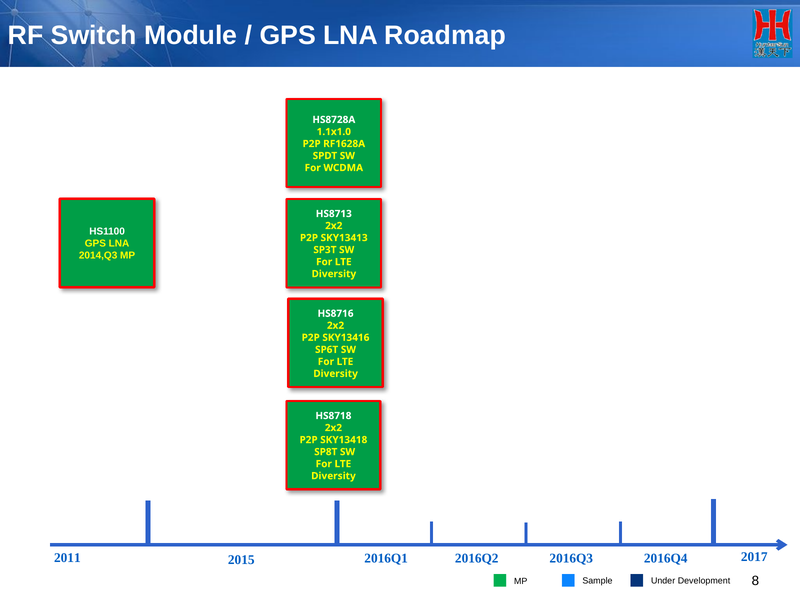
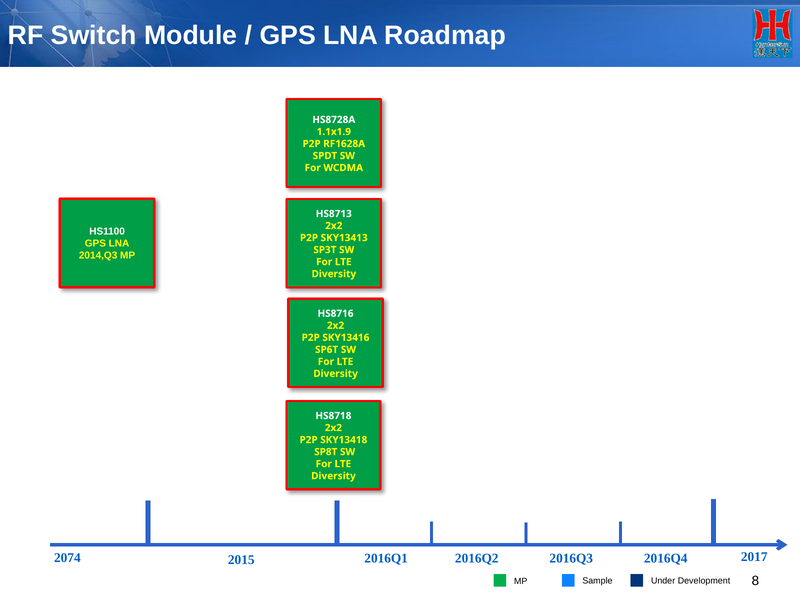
1.1x1.0: 1.1x1.0 -> 1.1x1.9 (334, 132)
2011: 2011 -> 2074 (67, 558)
